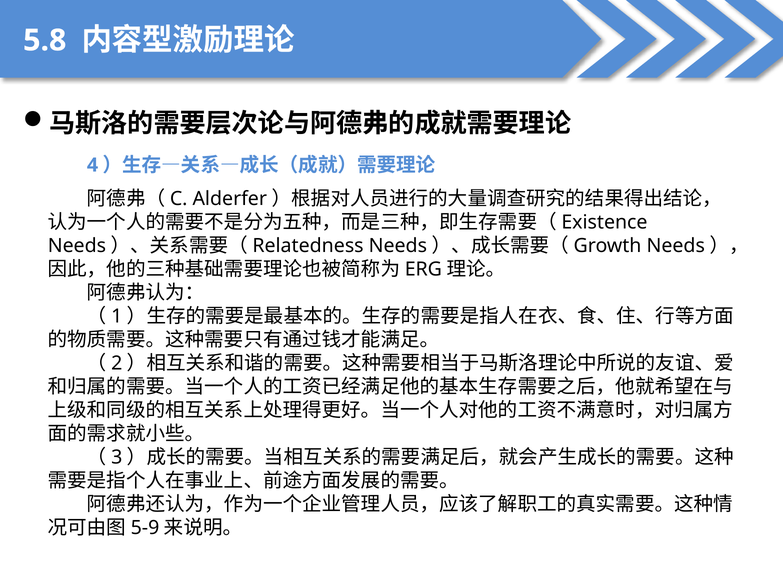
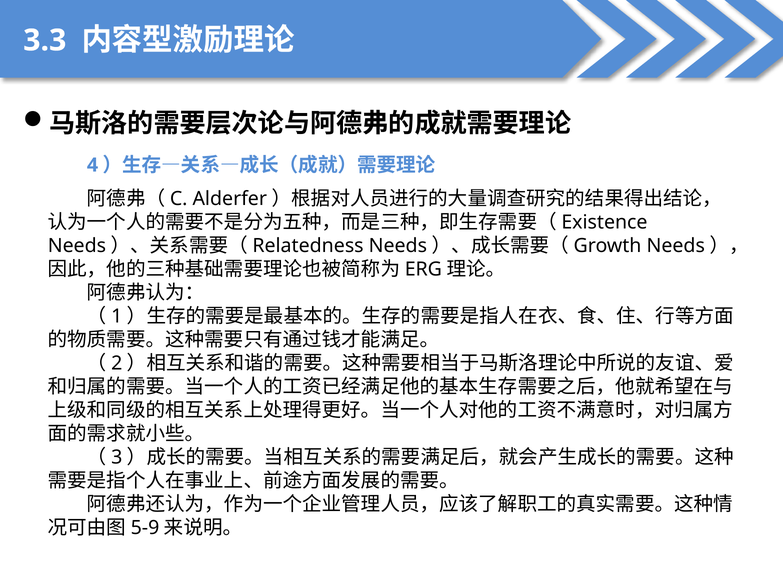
5.8: 5.8 -> 3.3 (45, 40)
